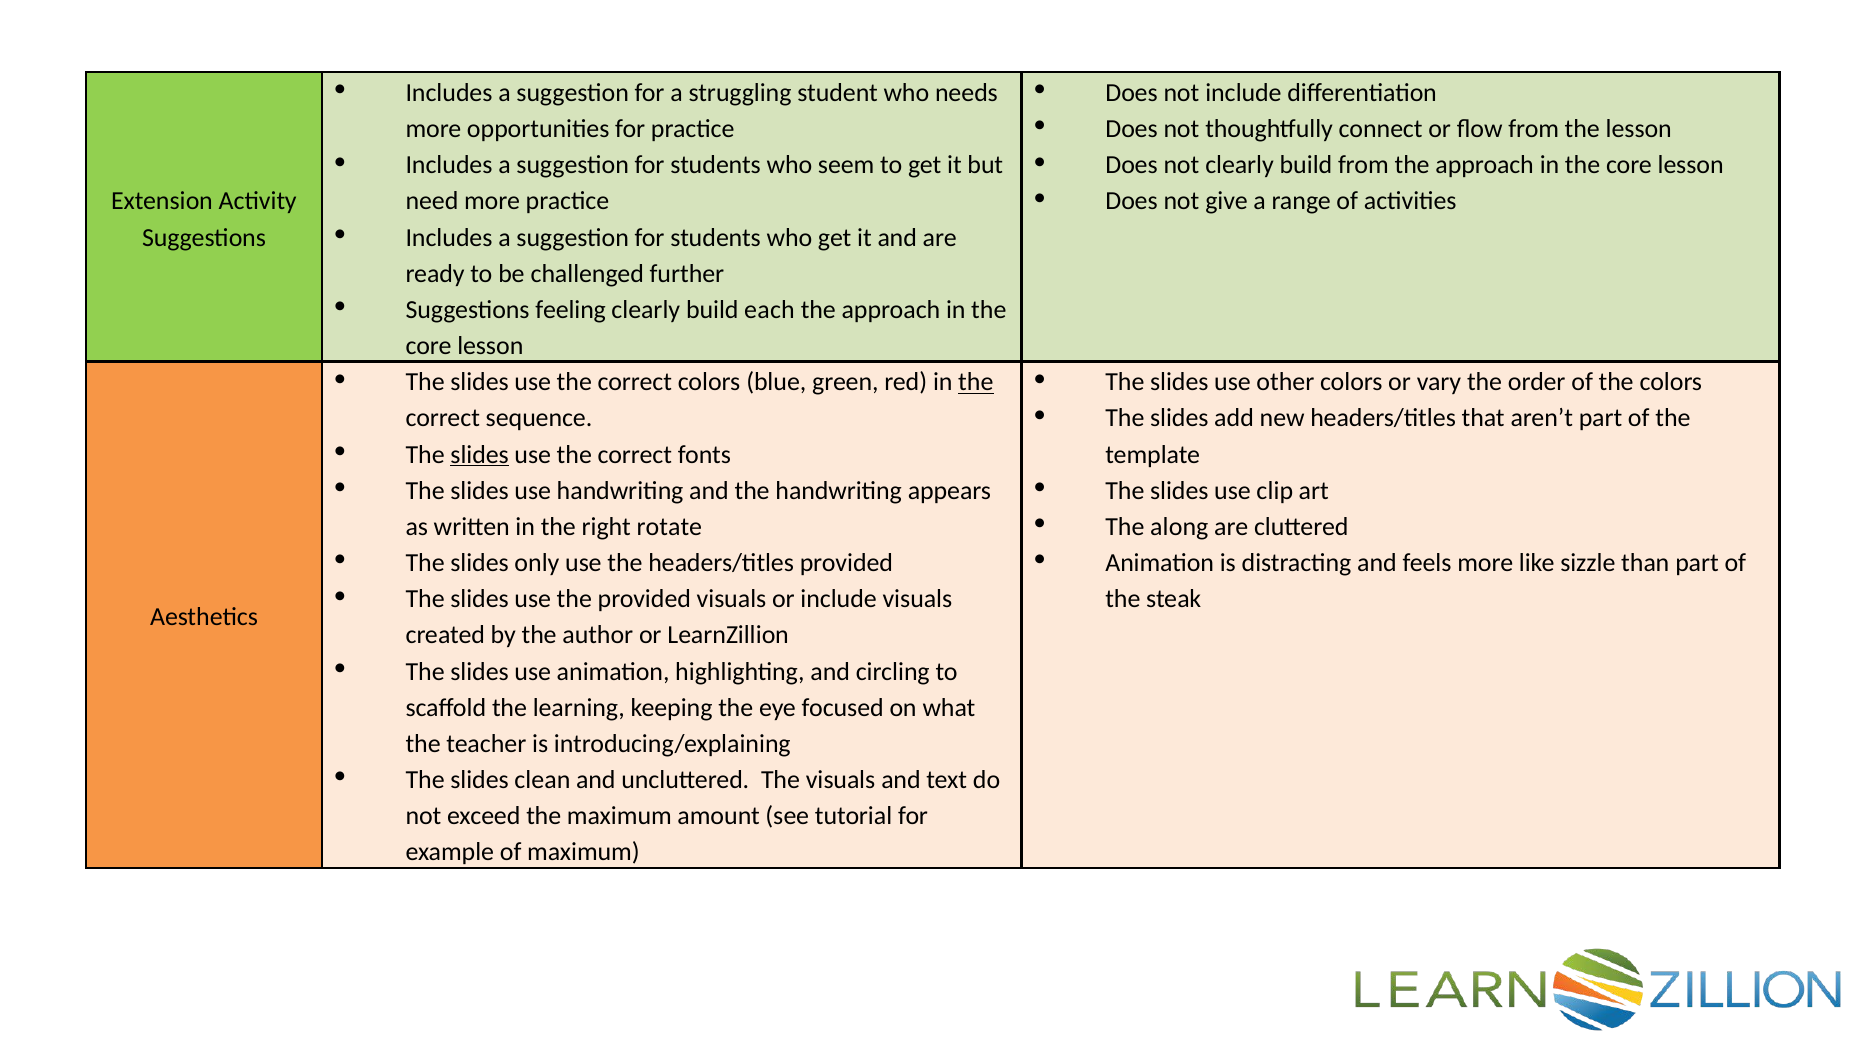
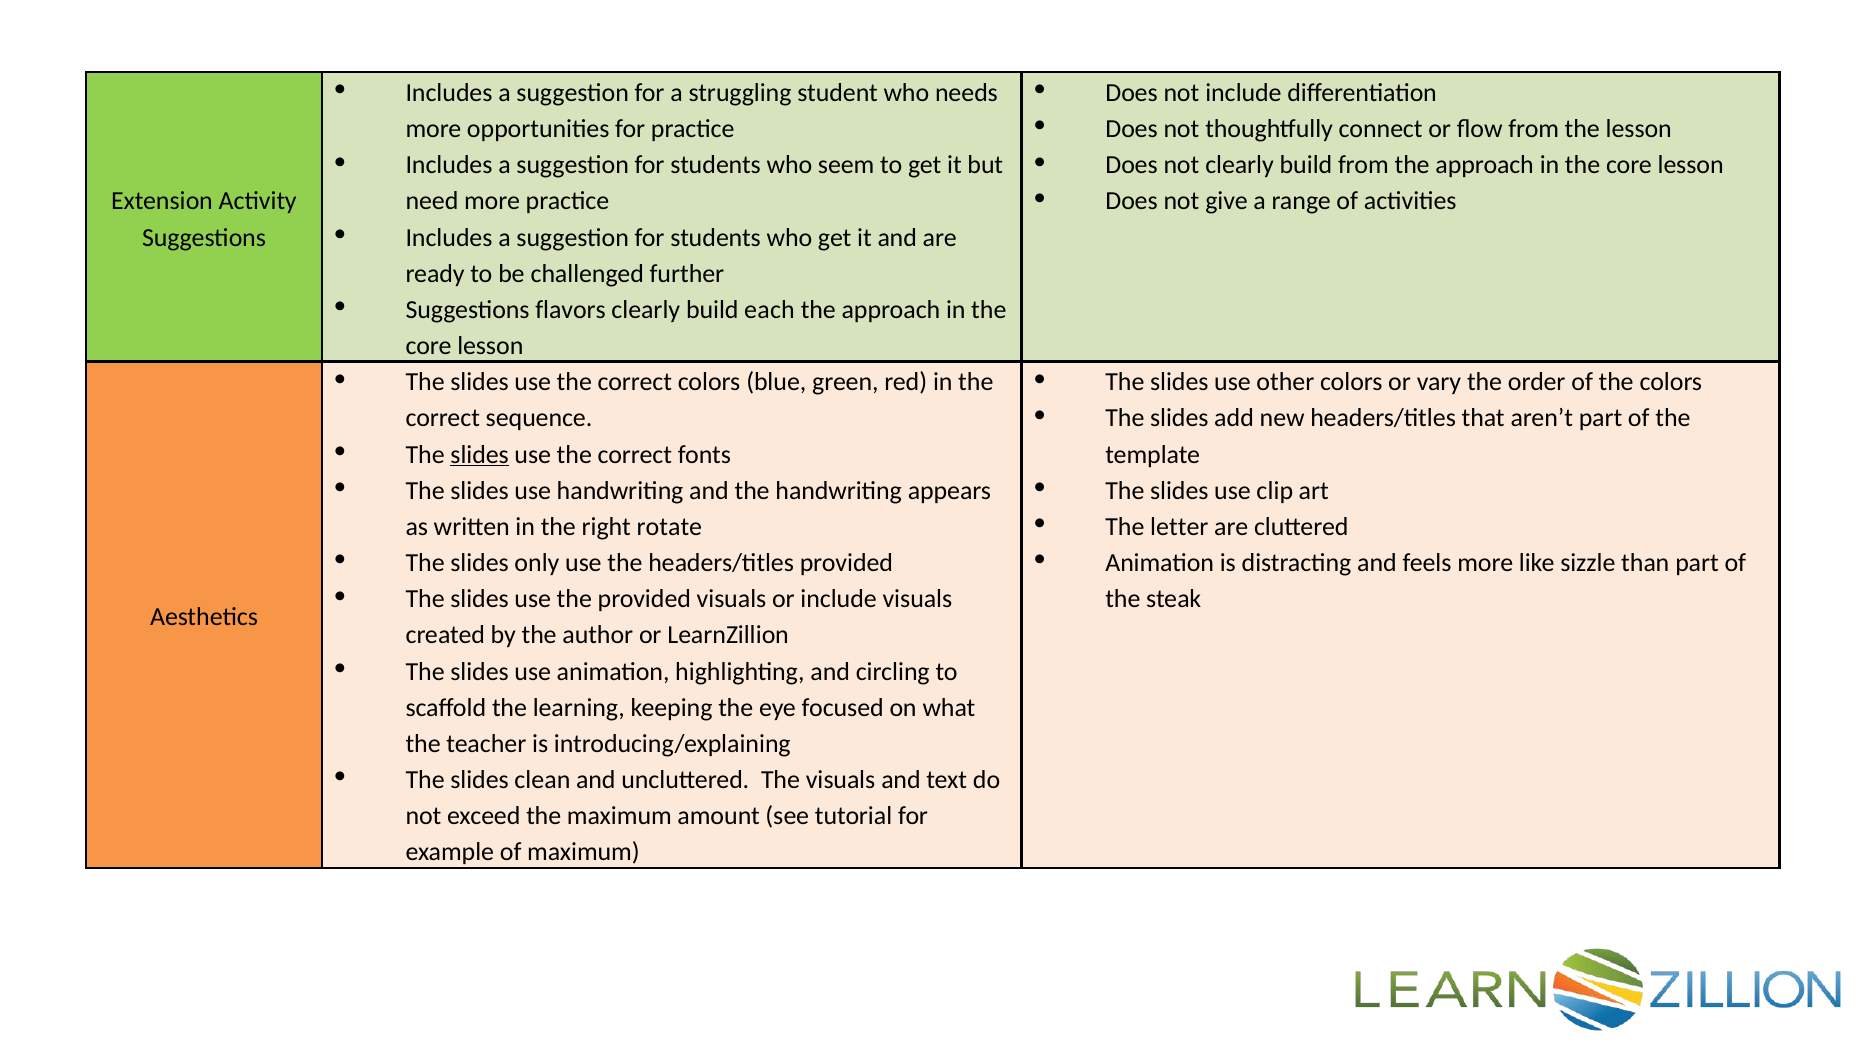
feeling: feeling -> flavors (571, 310)
the underline: present -> none (976, 382)
along: along -> letter (1179, 527)
